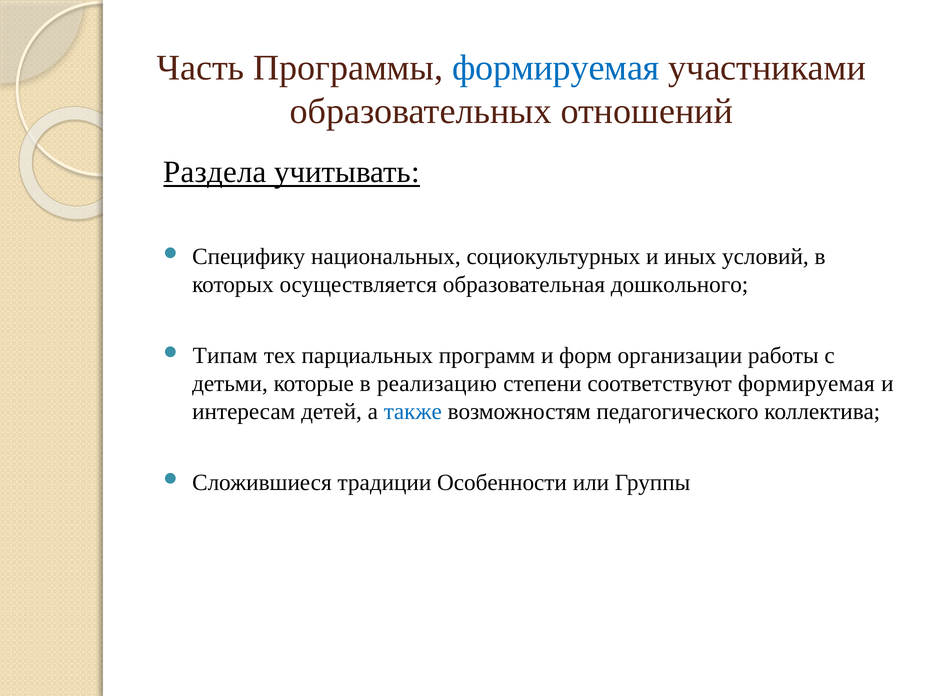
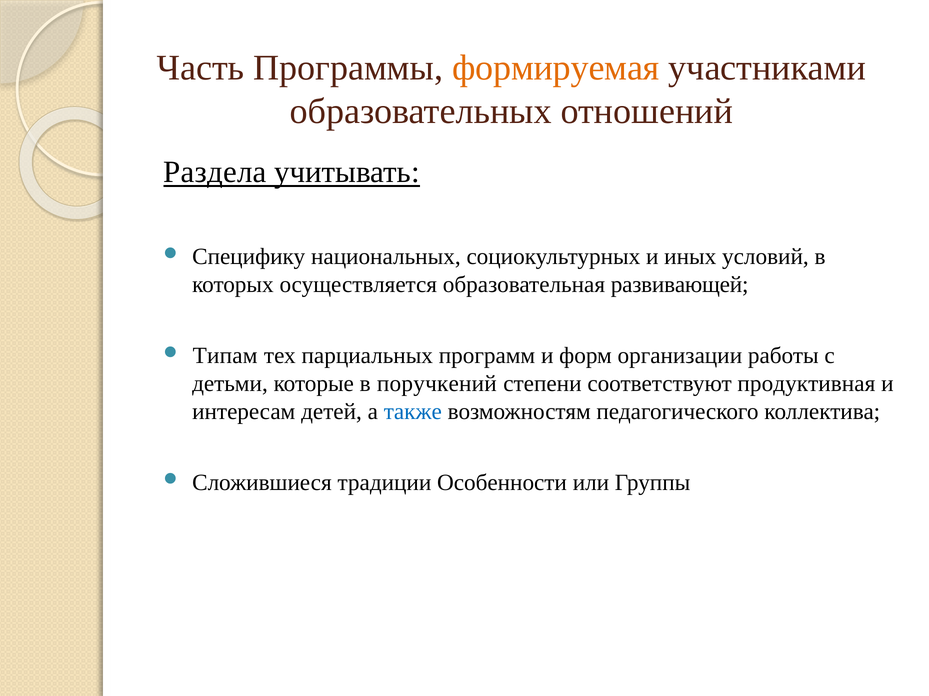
формируемая colour: blue -> orange (556, 68)
дошкольного: дошкольного -> развивающей (680, 285)
реализацию: реализацию -> поручкений (437, 384)
соответствуют формируемая: формируемая -> продуктивная (806, 384)
